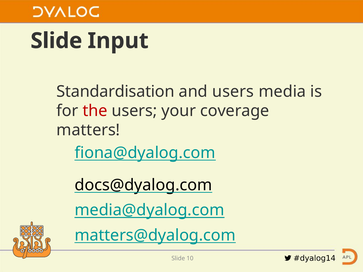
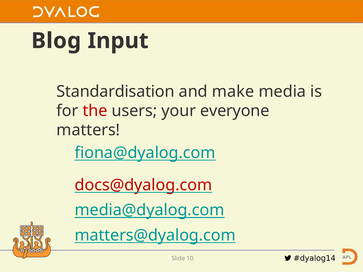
Slide: Slide -> Blog (56, 41)
and users: users -> make (233, 92)
coverage: coverage -> everyone (235, 111)
docs@dyalog.com colour: black -> red (143, 185)
